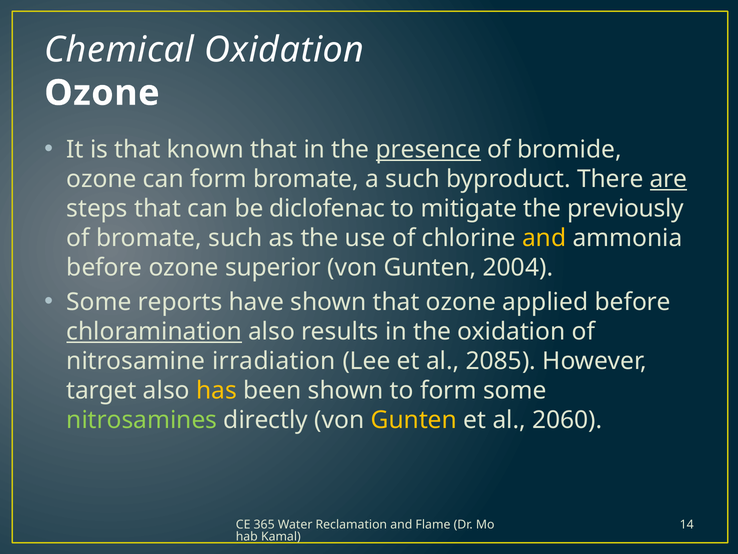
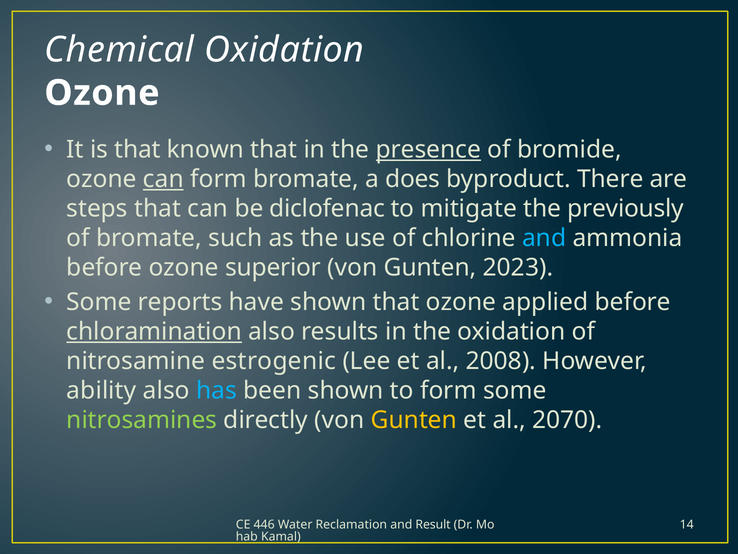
can underline: none -> present (163, 179)
a such: such -> does (413, 179)
are underline: present -> none (669, 179)
and colour: yellow -> light blue (544, 238)
2004: 2004 -> 2023 (518, 267)
irradiation: irradiation -> estrogenic (274, 361)
2085: 2085 -> 2008 (501, 361)
target: target -> ability (101, 390)
has colour: yellow -> light blue (217, 390)
2060: 2060 -> 2070 (567, 420)
365: 365 -> 446 (264, 524)
Flame: Flame -> Result (433, 524)
